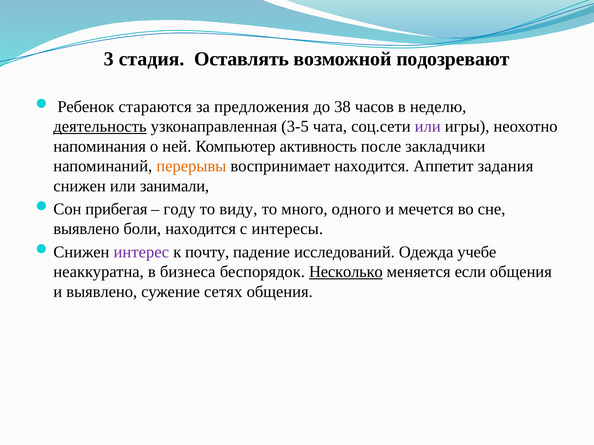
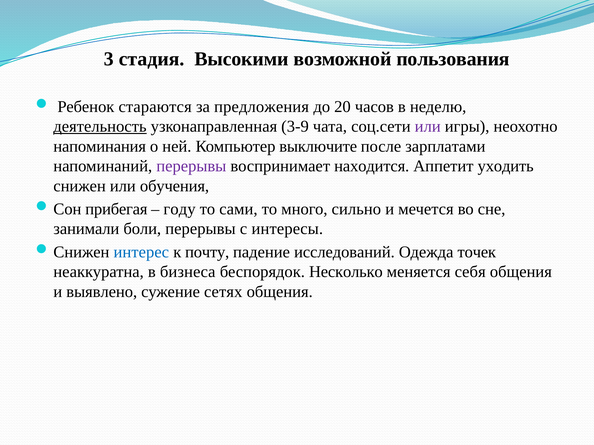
Оставлять: Оставлять -> Высокими (242, 59)
подозревают: подозревают -> пользования (453, 59)
38: 38 -> 20 (342, 107)
3-5: 3-5 -> 3-9 (295, 127)
активность: активность -> выключите (318, 146)
закладчики: закладчики -> зарплатами (445, 146)
перерывы colour: orange -> purple (191, 166)
задания: задания -> уходить (506, 166)
занимали: занимали -> обучения (174, 186)
виду: виду -> сами (238, 209)
одного: одного -> сильно (356, 209)
выявлено: выявлено -> занимали (86, 229)
боли находится: находится -> перерывы (200, 229)
интерес colour: purple -> blue (141, 252)
учебе: учебе -> точек (477, 252)
Несколько underline: present -> none (346, 272)
если: если -> себя (470, 272)
